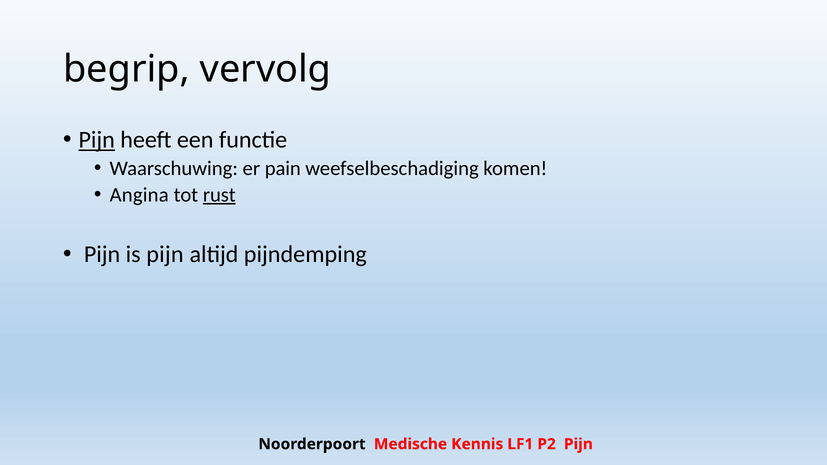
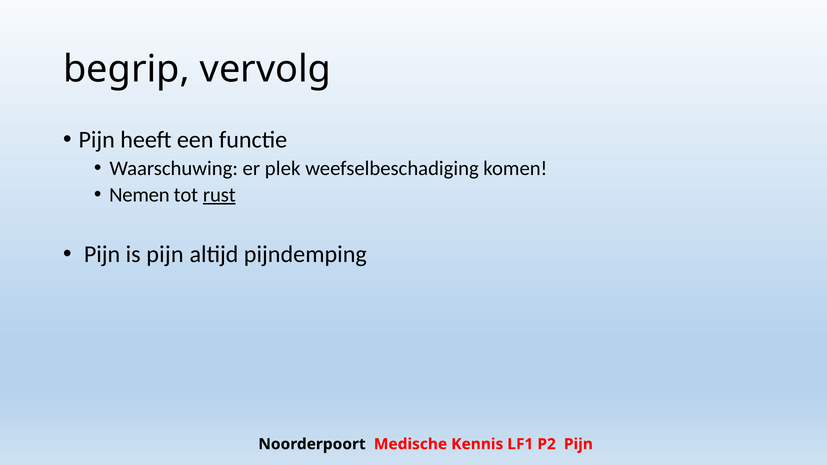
Pijn underline: present -> none (97, 140)
pain: pain -> plek (283, 168)
Angina: Angina -> Nemen (139, 195)
